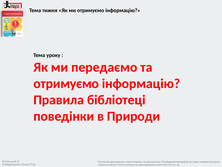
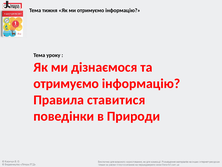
передаємо: передаємо -> дізнаємося (104, 67)
бібліотеці: бібліотеці -> ставитися (116, 100)
